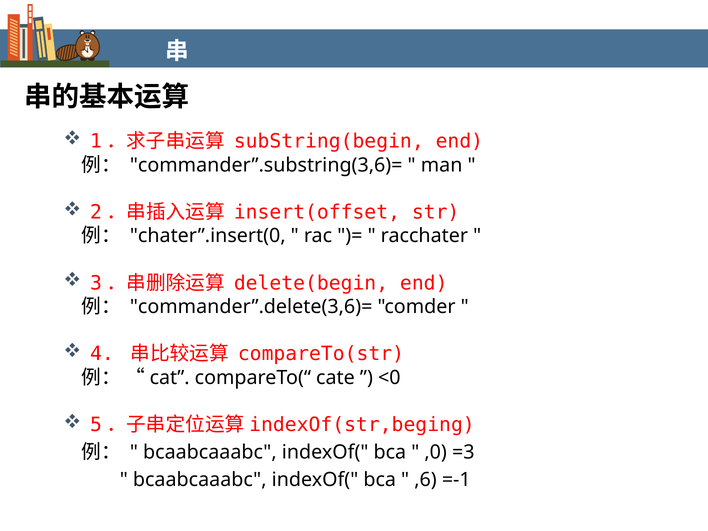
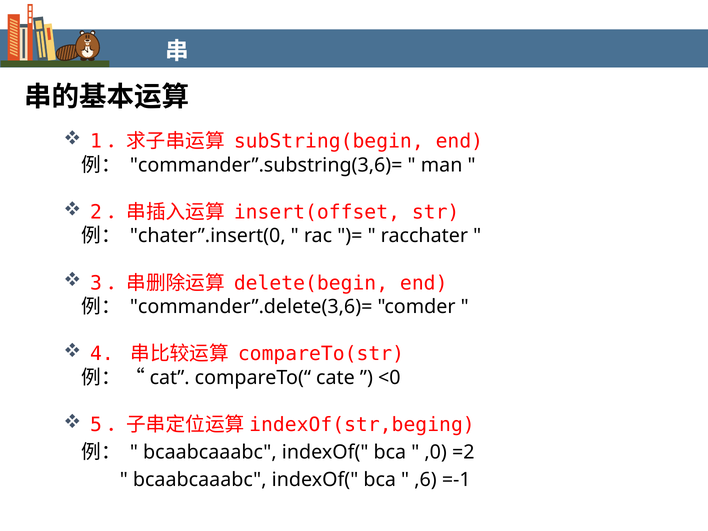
=3: =3 -> =2 (463, 452)
